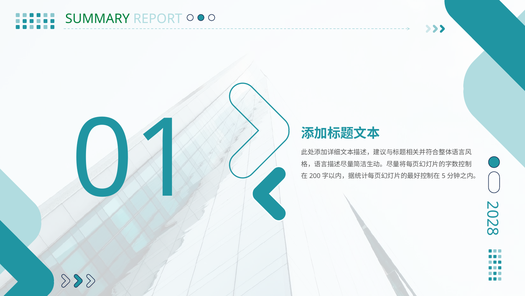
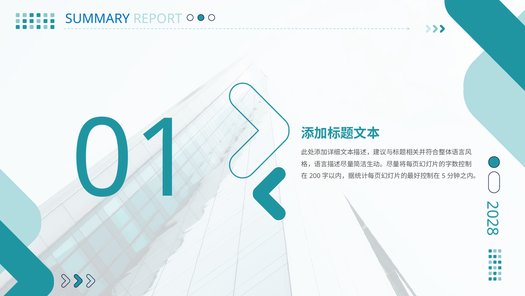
SUMMARY colour: green -> blue (97, 19)
